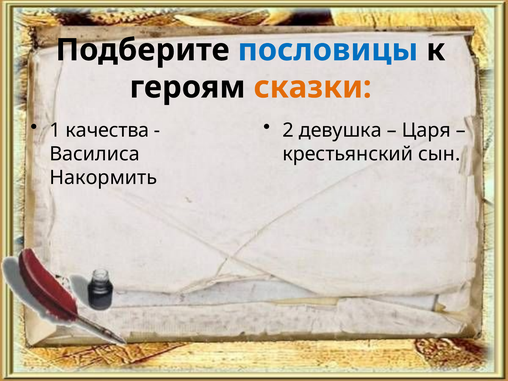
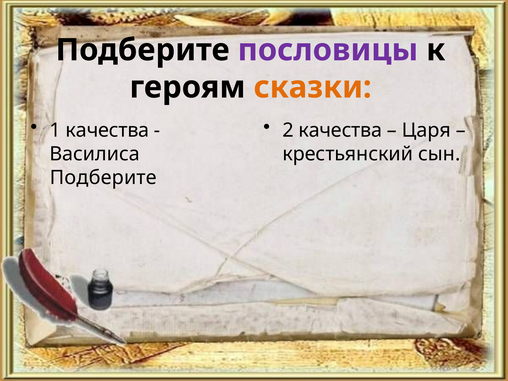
пословицы colour: blue -> purple (328, 50)
2 девушка: девушка -> качества (340, 130)
Накормить: Накормить -> Подберите (103, 178)
